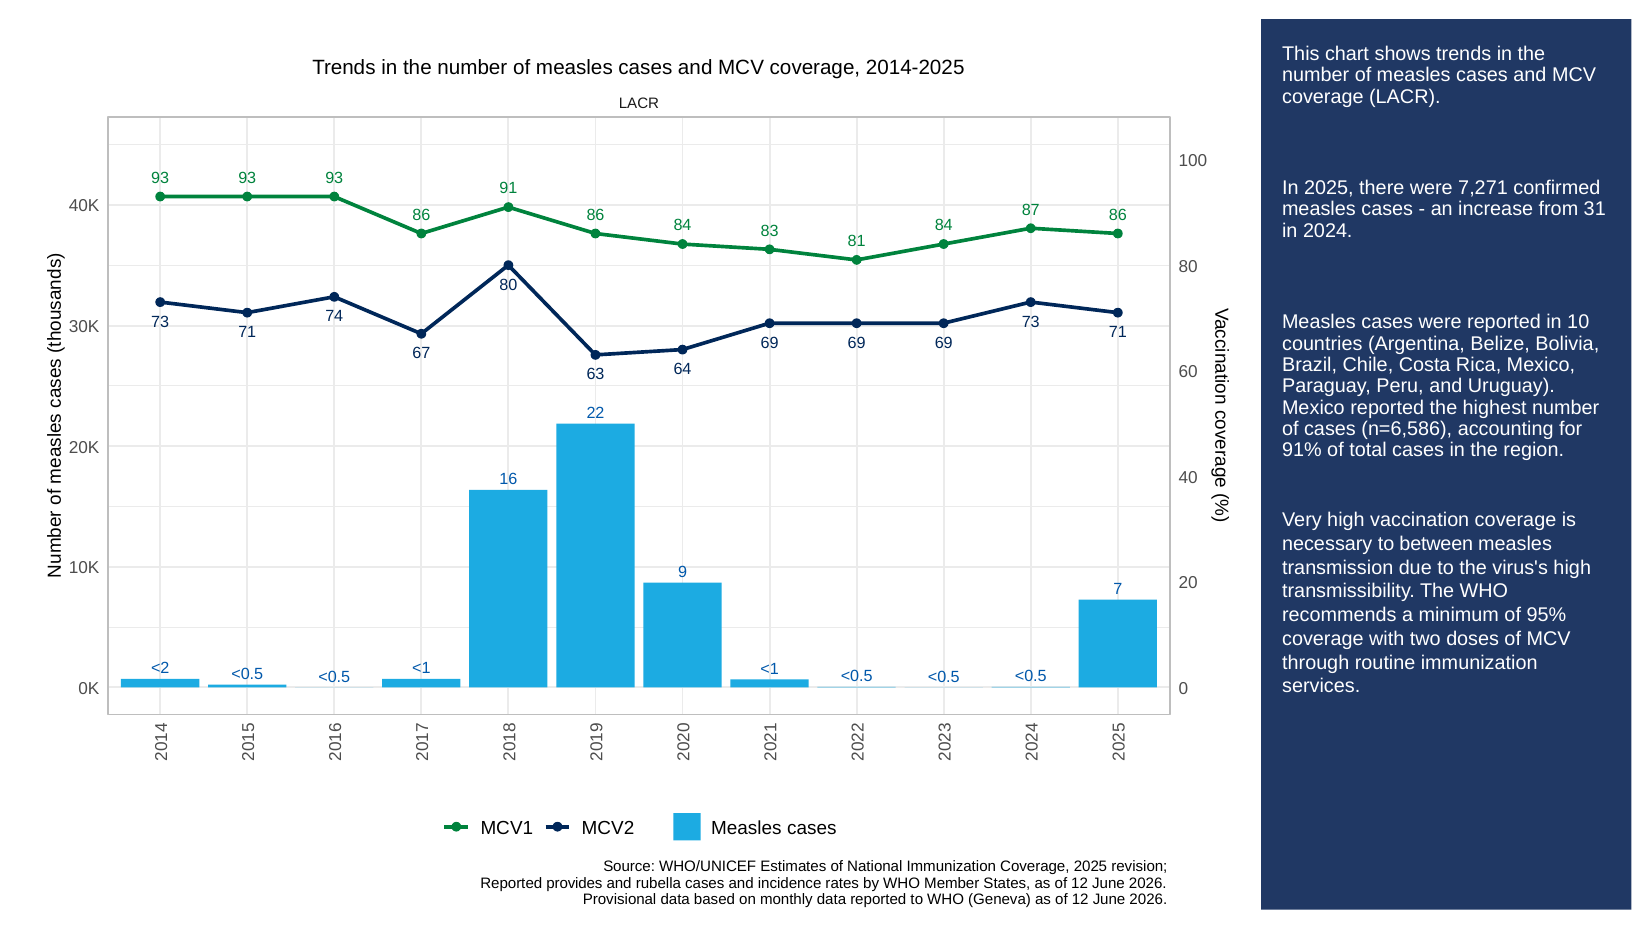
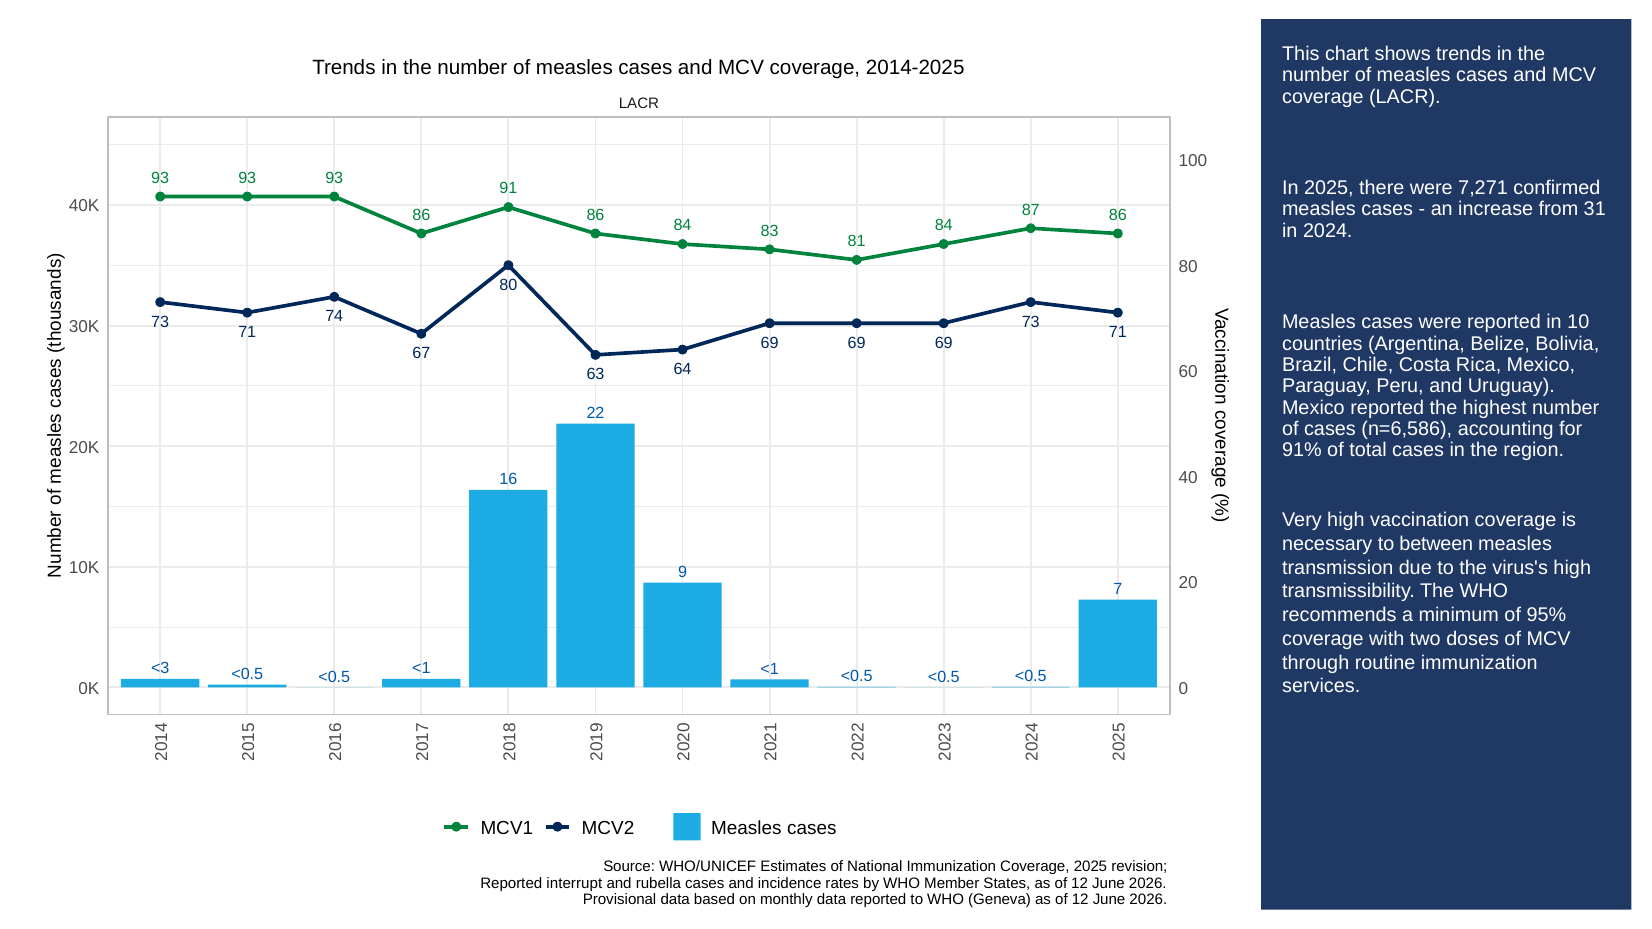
<2: <2 -> <3 (160, 669)
provides: provides -> interrupt (574, 883)
